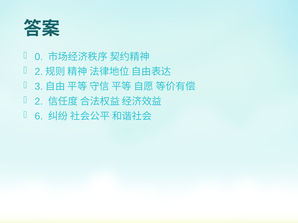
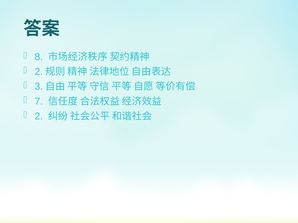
0: 0 -> 8 (39, 57)
2: 2 -> 7 (39, 102)
6: 6 -> 2 (39, 116)
